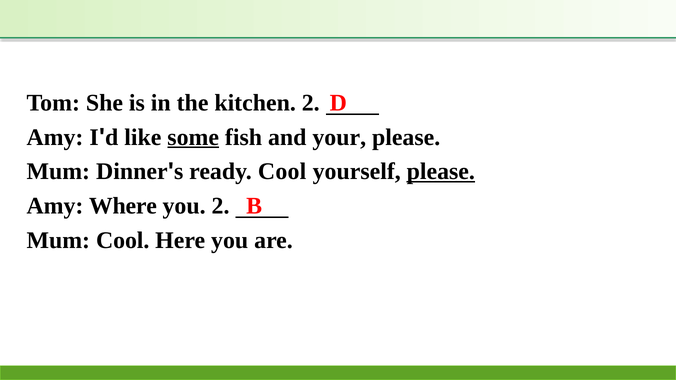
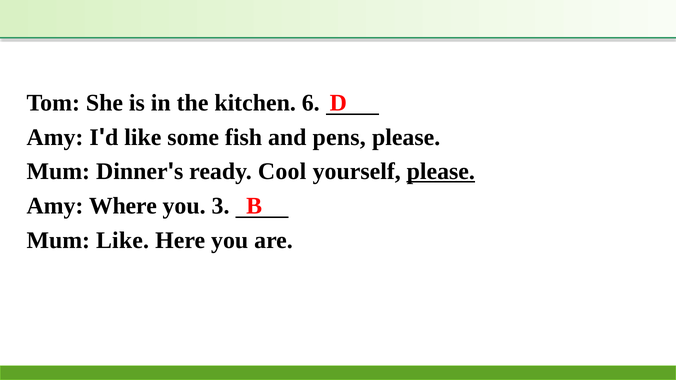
kitchen 2: 2 -> 6 (311, 103)
some underline: present -> none (193, 137)
your: your -> pens (339, 137)
you 2: 2 -> 3 (221, 206)
Mum Cool: Cool -> Like (123, 240)
